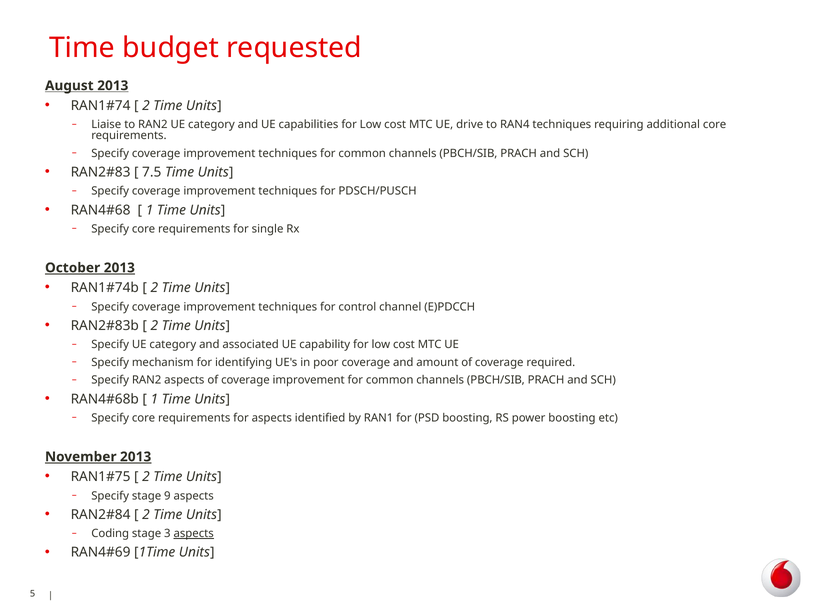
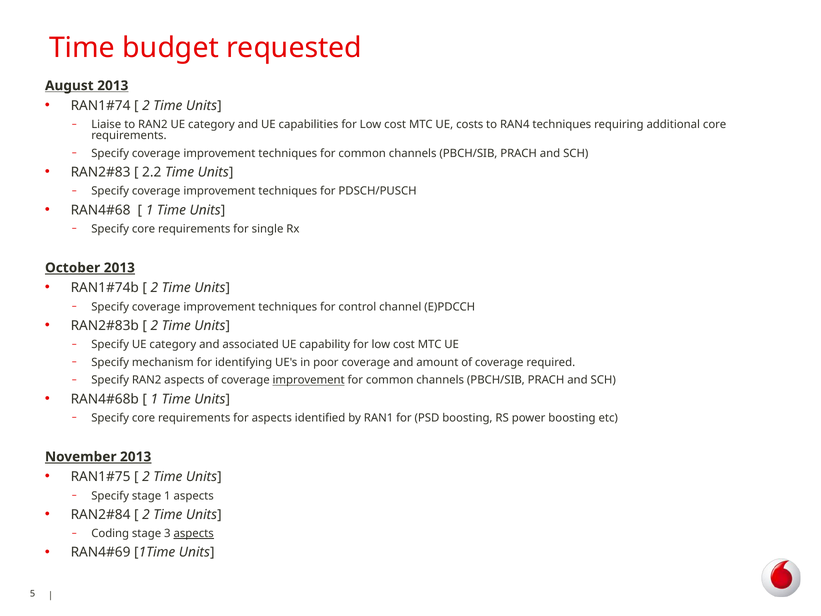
drive: drive -> costs (470, 125)
7.5: 7.5 -> 2.2 (152, 172)
improvement underline: none -> present (309, 380)
stage 9: 9 -> 1 (167, 496)
